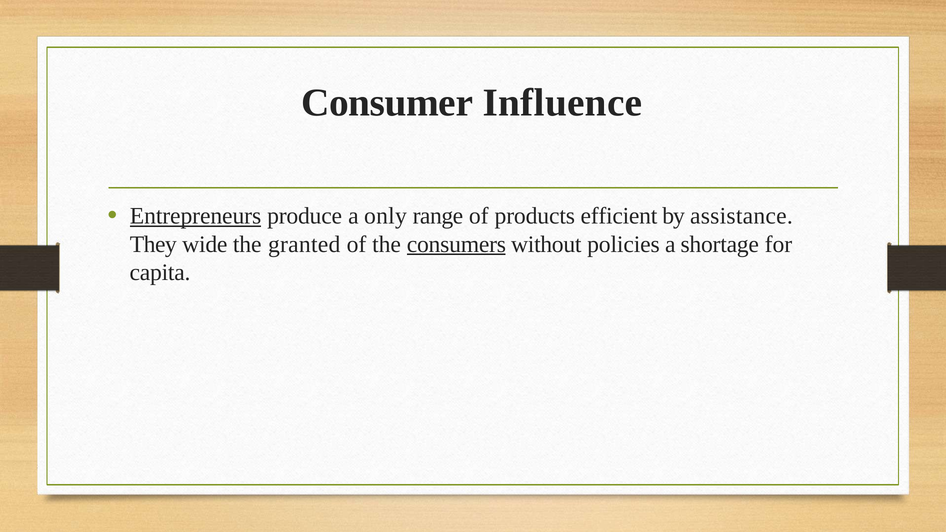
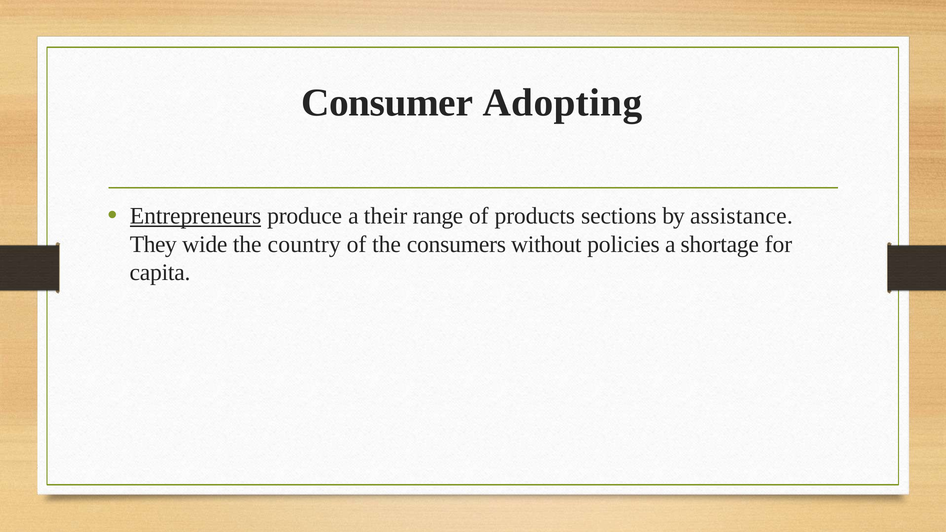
Influence: Influence -> Adopting (562, 103)
only: only -> their (386, 216)
efficient: efficient -> sections (619, 216)
granted: granted -> country (304, 244)
consumers underline: present -> none (456, 244)
